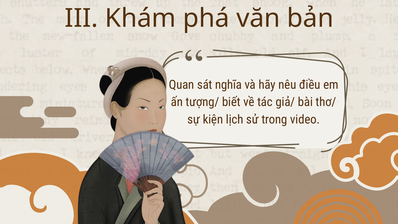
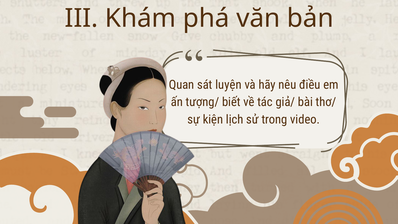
nghĩa: nghĩa -> luyện (228, 85)
